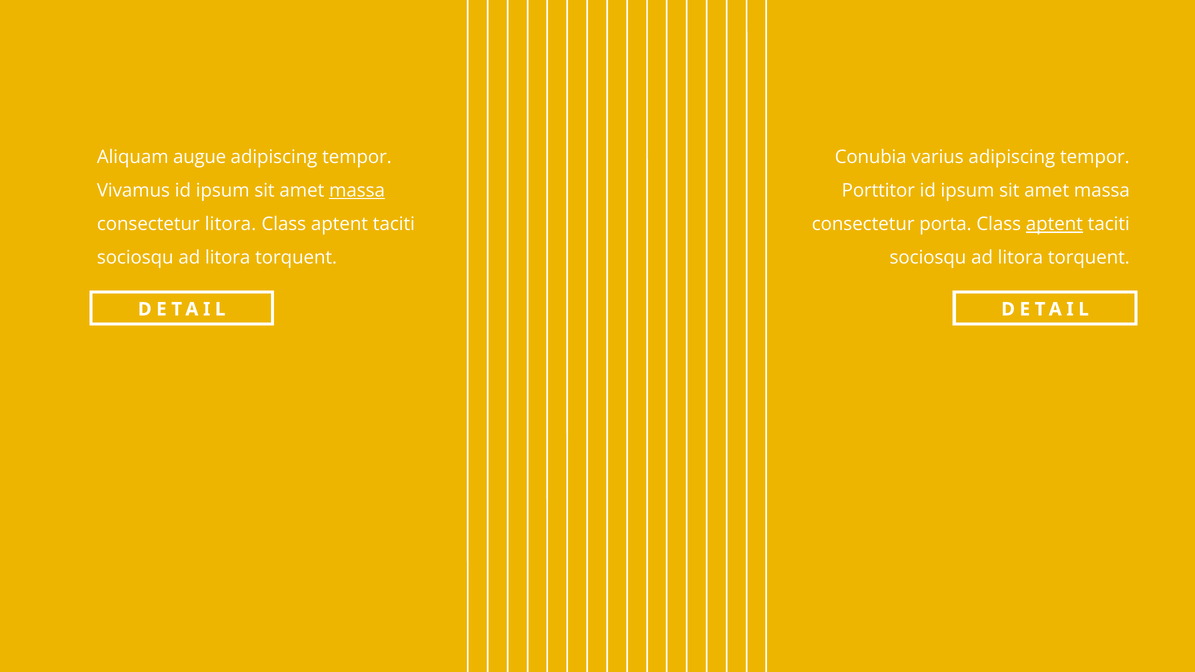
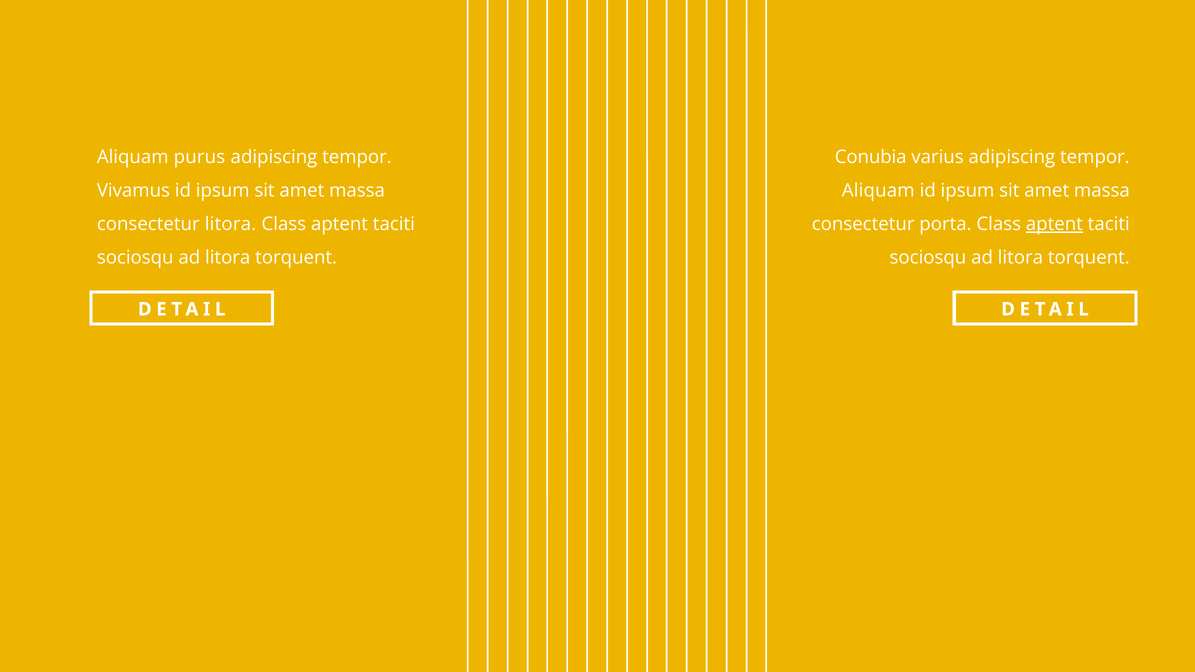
augue: augue -> purus (199, 157)
massa underline: present -> none (357, 191)
Porttitor: Porttitor -> Aliquam (878, 191)
